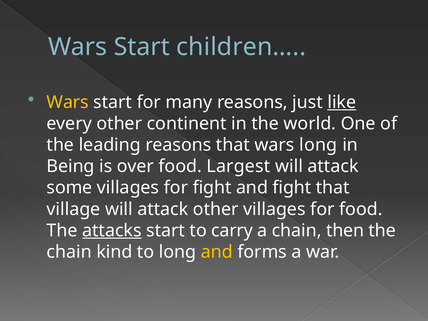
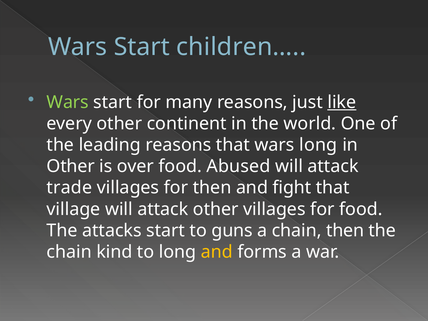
Wars colour: yellow -> light green (68, 102)
Being: Being -> Other (71, 166)
Largest: Largest -> Abused (238, 166)
some: some -> trade (69, 188)
for fight: fight -> then (212, 188)
attacks underline: present -> none (112, 231)
carry: carry -> guns (232, 231)
